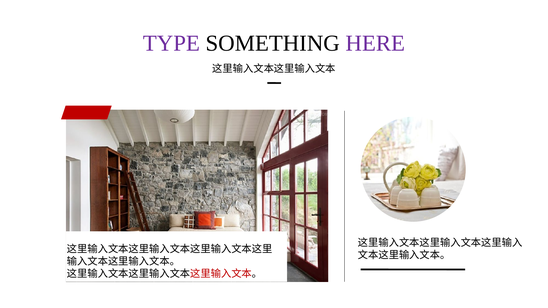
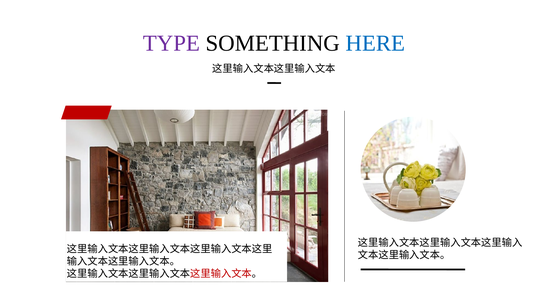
HERE colour: purple -> blue (375, 43)
